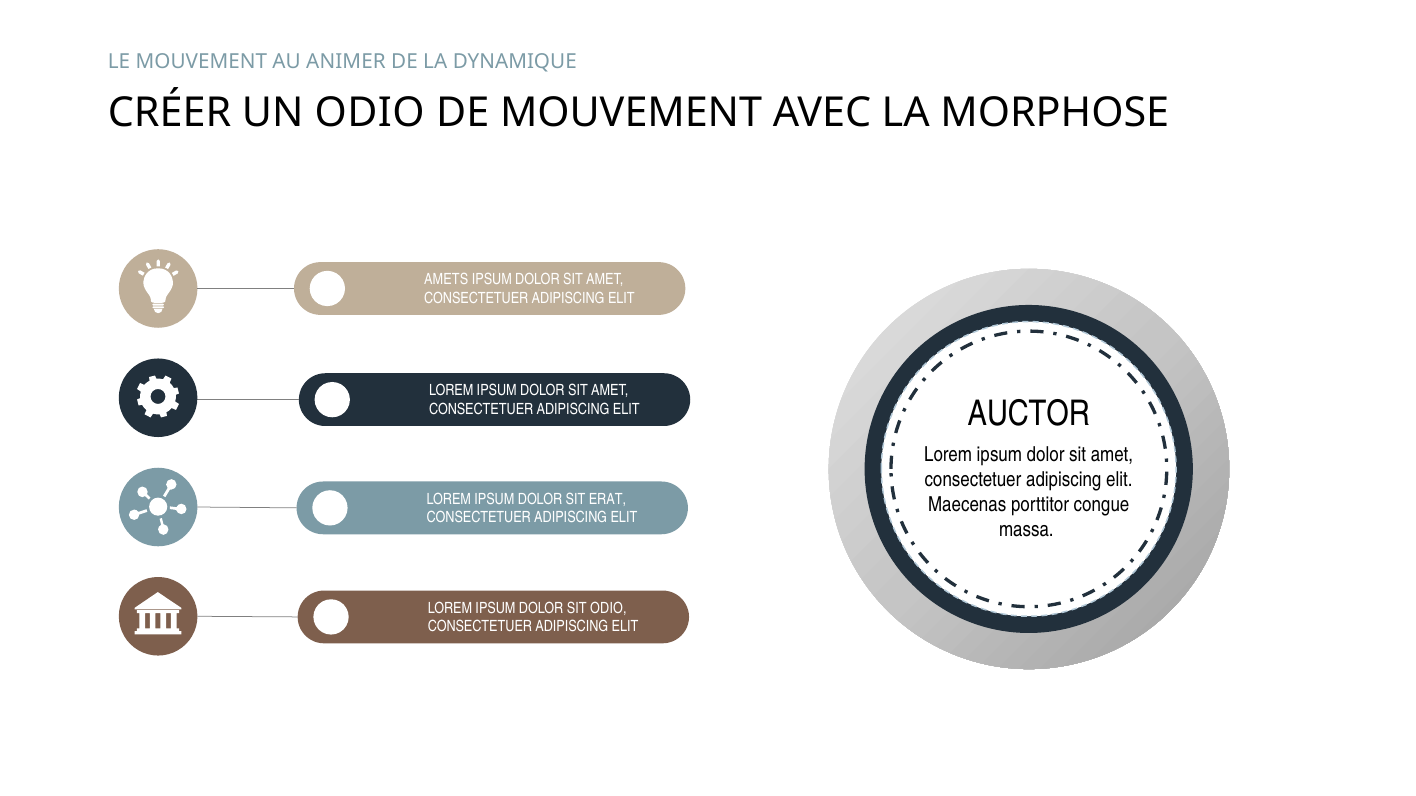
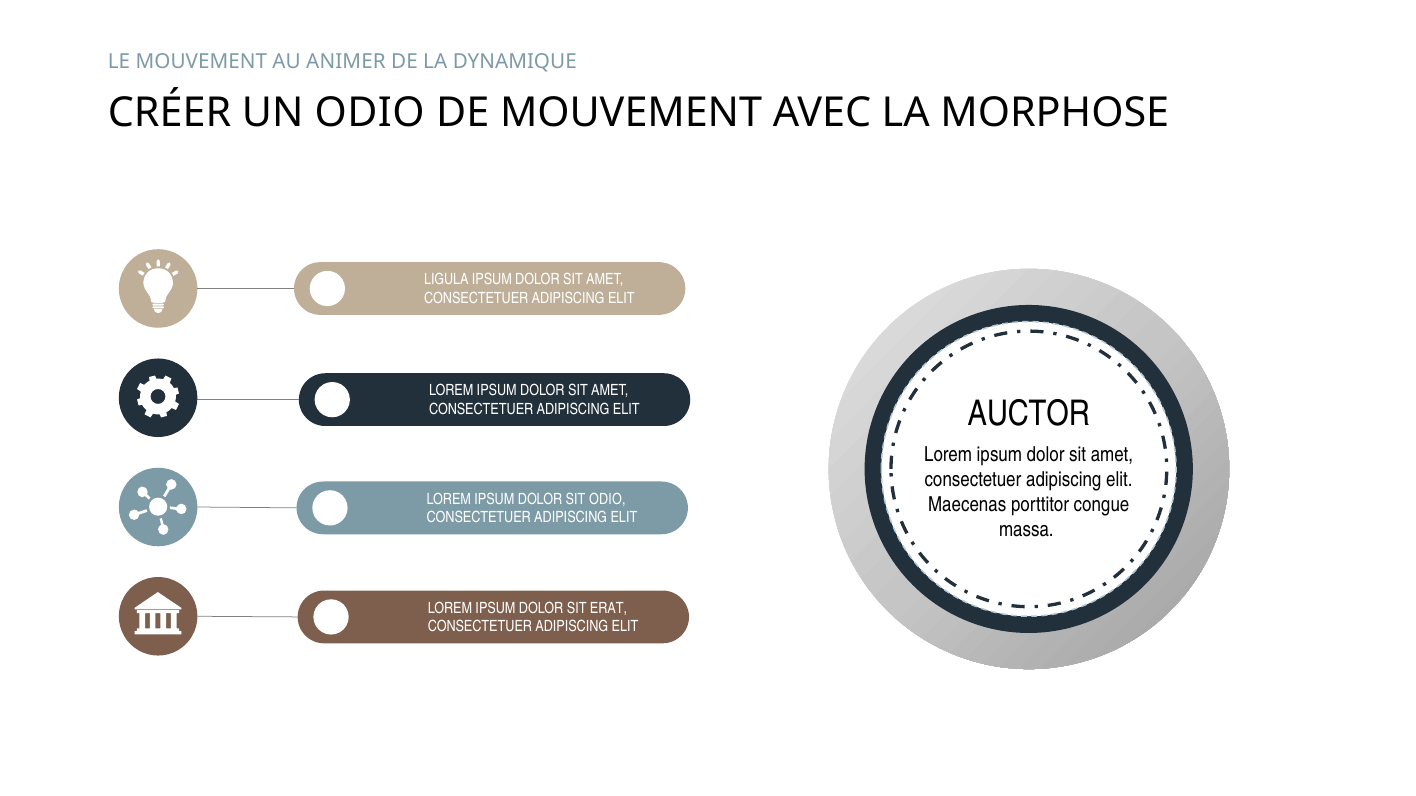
AMETS: AMETS -> LIGULA (446, 280)
SIT ERAT: ERAT -> ODIO (607, 499)
SIT ODIO: ODIO -> ERAT (609, 609)
